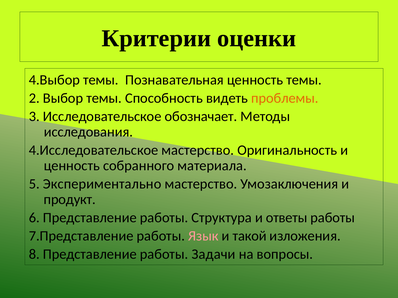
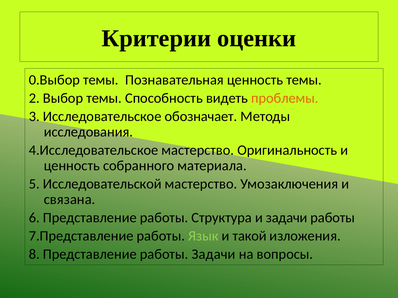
4.Выбор: 4.Выбор -> 0.Выбор (54, 80)
Экспериментально: Экспериментально -> Исследовательской (102, 184)
продукт: продукт -> связана (70, 200)
и ответы: ответы -> задачи (287, 218)
Язык colour: pink -> light green (203, 236)
